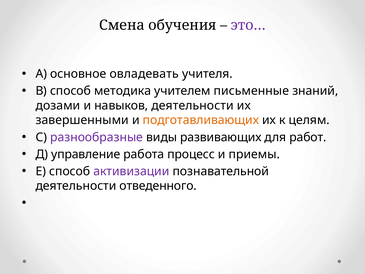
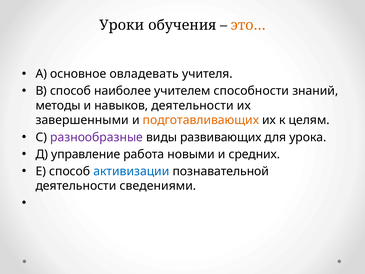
Смена: Смена -> Уроки (122, 25)
это… colour: purple -> orange (248, 25)
методика: методика -> наиболее (123, 91)
письменные: письменные -> способности (251, 91)
дозами: дозами -> методы (58, 105)
работ: работ -> урока (308, 137)
процесс: процесс -> новыми (191, 154)
приемы: приемы -> средних (254, 154)
активизации colour: purple -> blue (131, 171)
отведенного: отведенного -> сведениями (158, 186)
